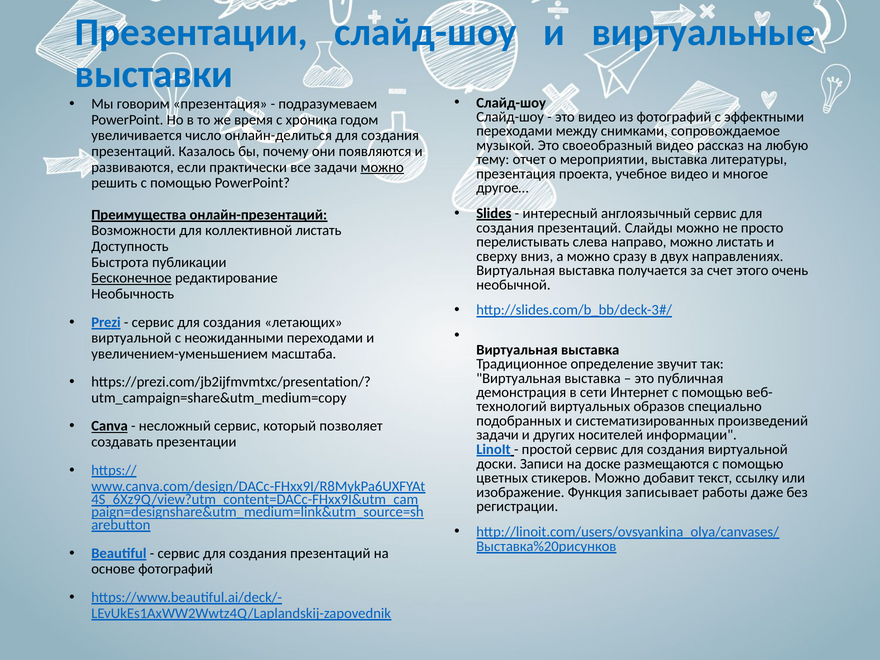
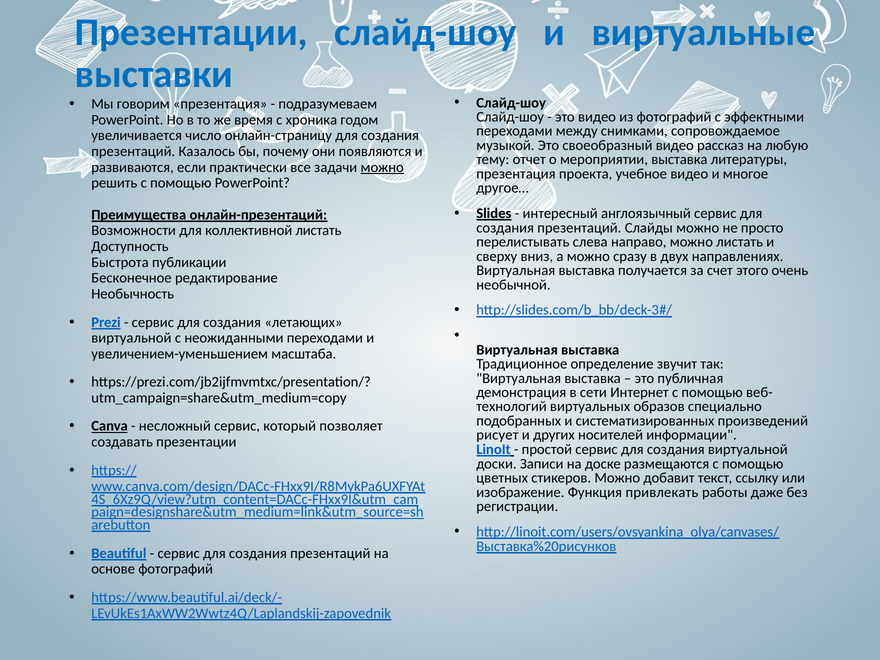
онлайн-делиться: онлайн-делиться -> онлайн-страницу (278, 136)
Бесконечное underline: present -> none (131, 278)
задачи: задачи -> рисует (497, 435)
записывает: записывает -> привлекать (662, 492)
